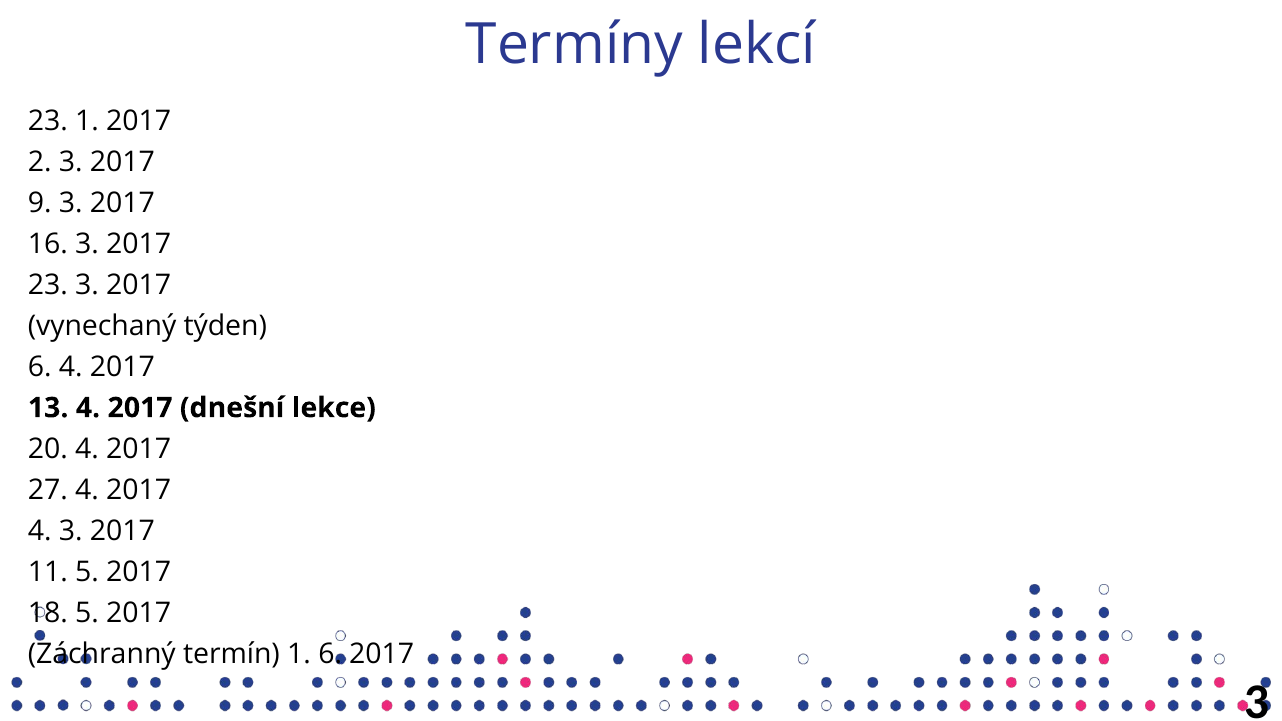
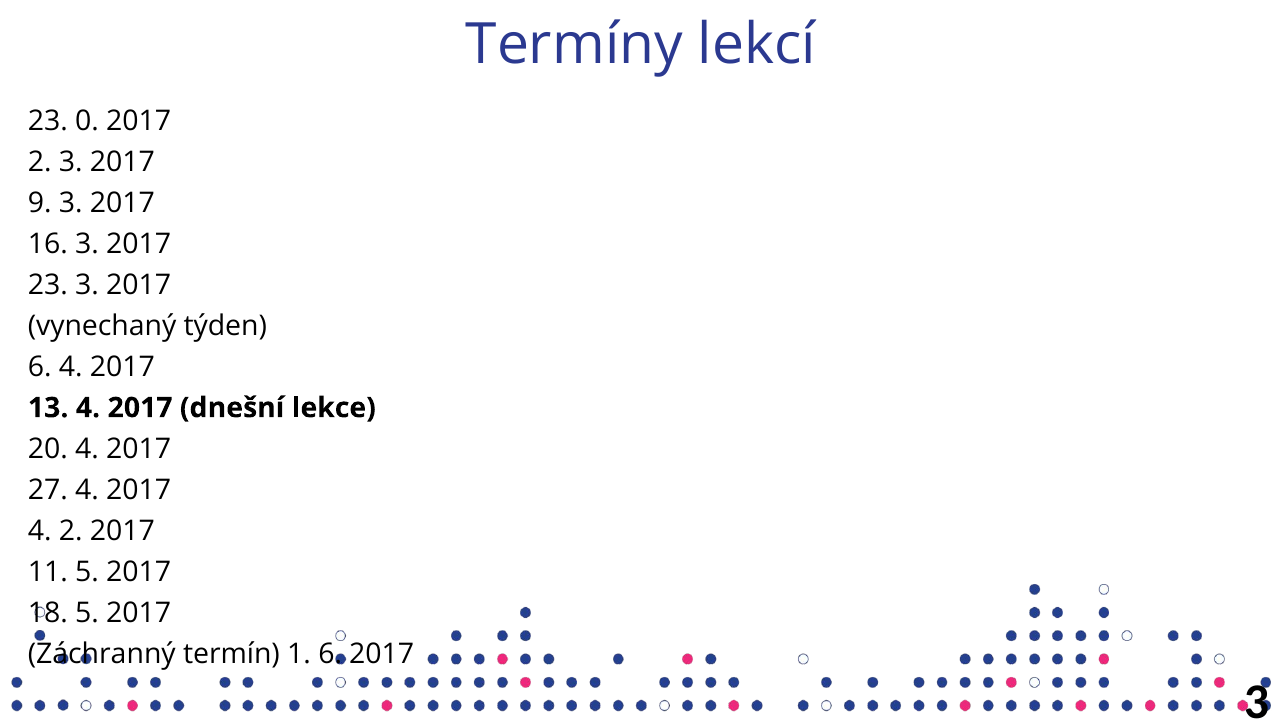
23 1: 1 -> 0 (87, 121)
4 3: 3 -> 2 (71, 531)
